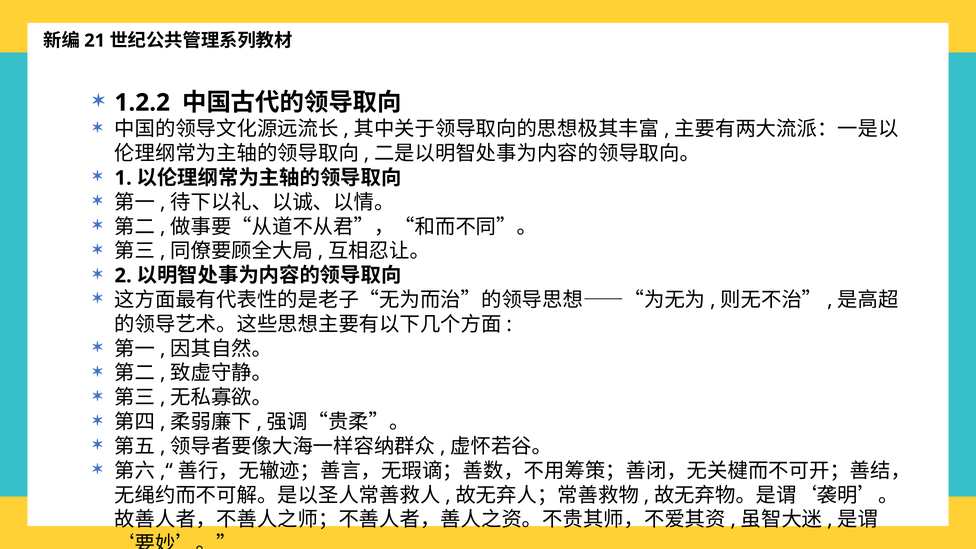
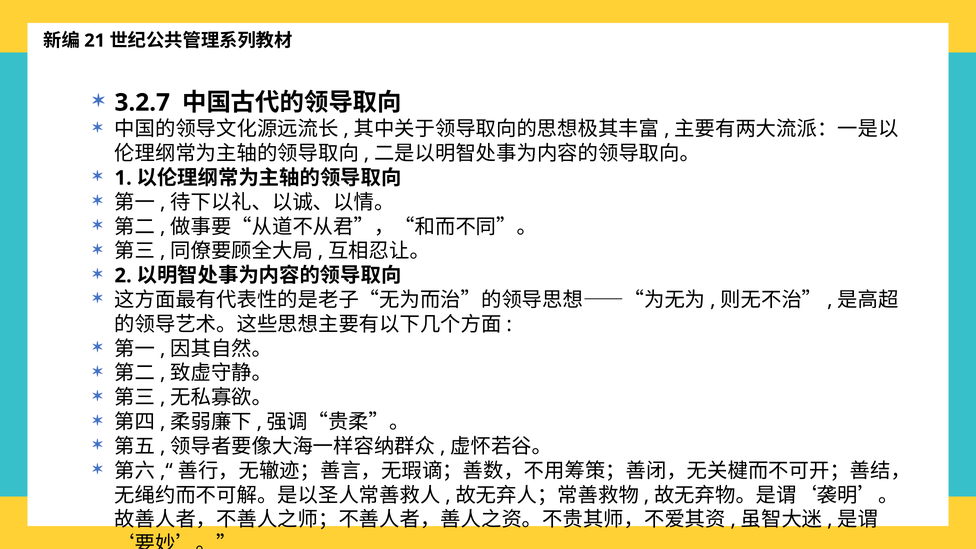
1.2.2: 1.2.2 -> 3.2.7 (142, 103)
